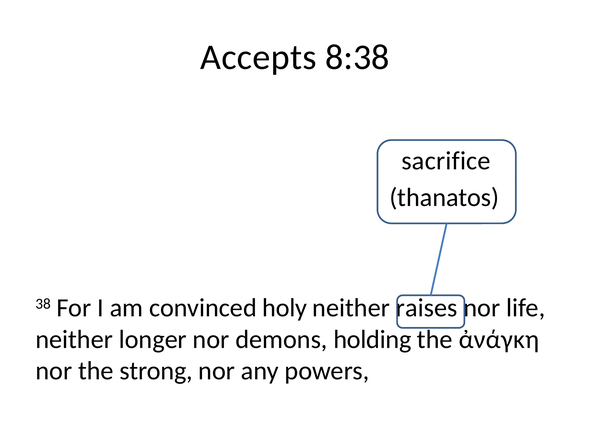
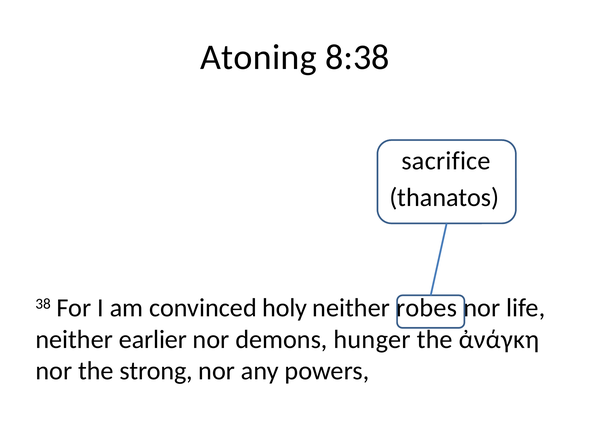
Accepts: Accepts -> Atoning (258, 57)
raises: raises -> robes (427, 308)
longer: longer -> earlier (153, 339)
holding: holding -> hunger (372, 339)
